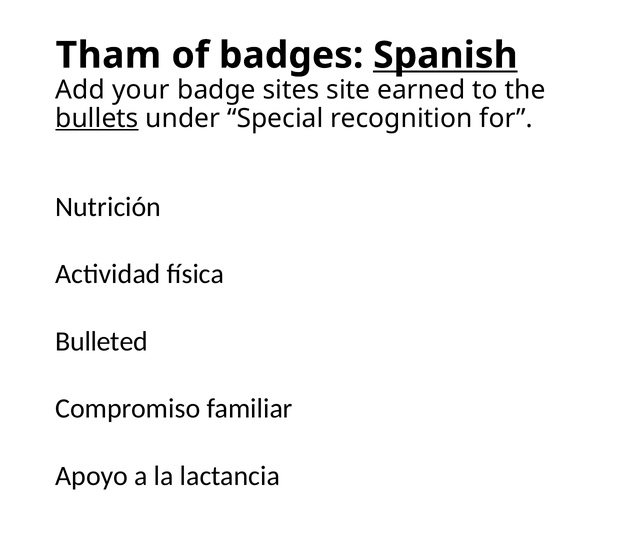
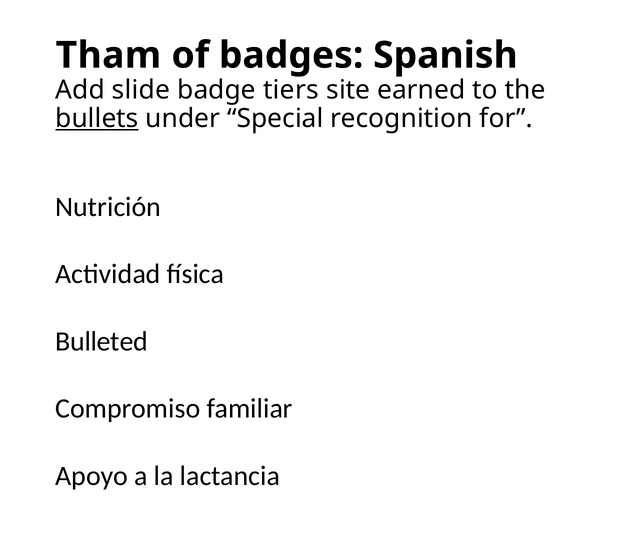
Spanish underline: present -> none (445, 55)
your: your -> slide (141, 90)
sites: sites -> tiers (291, 90)
